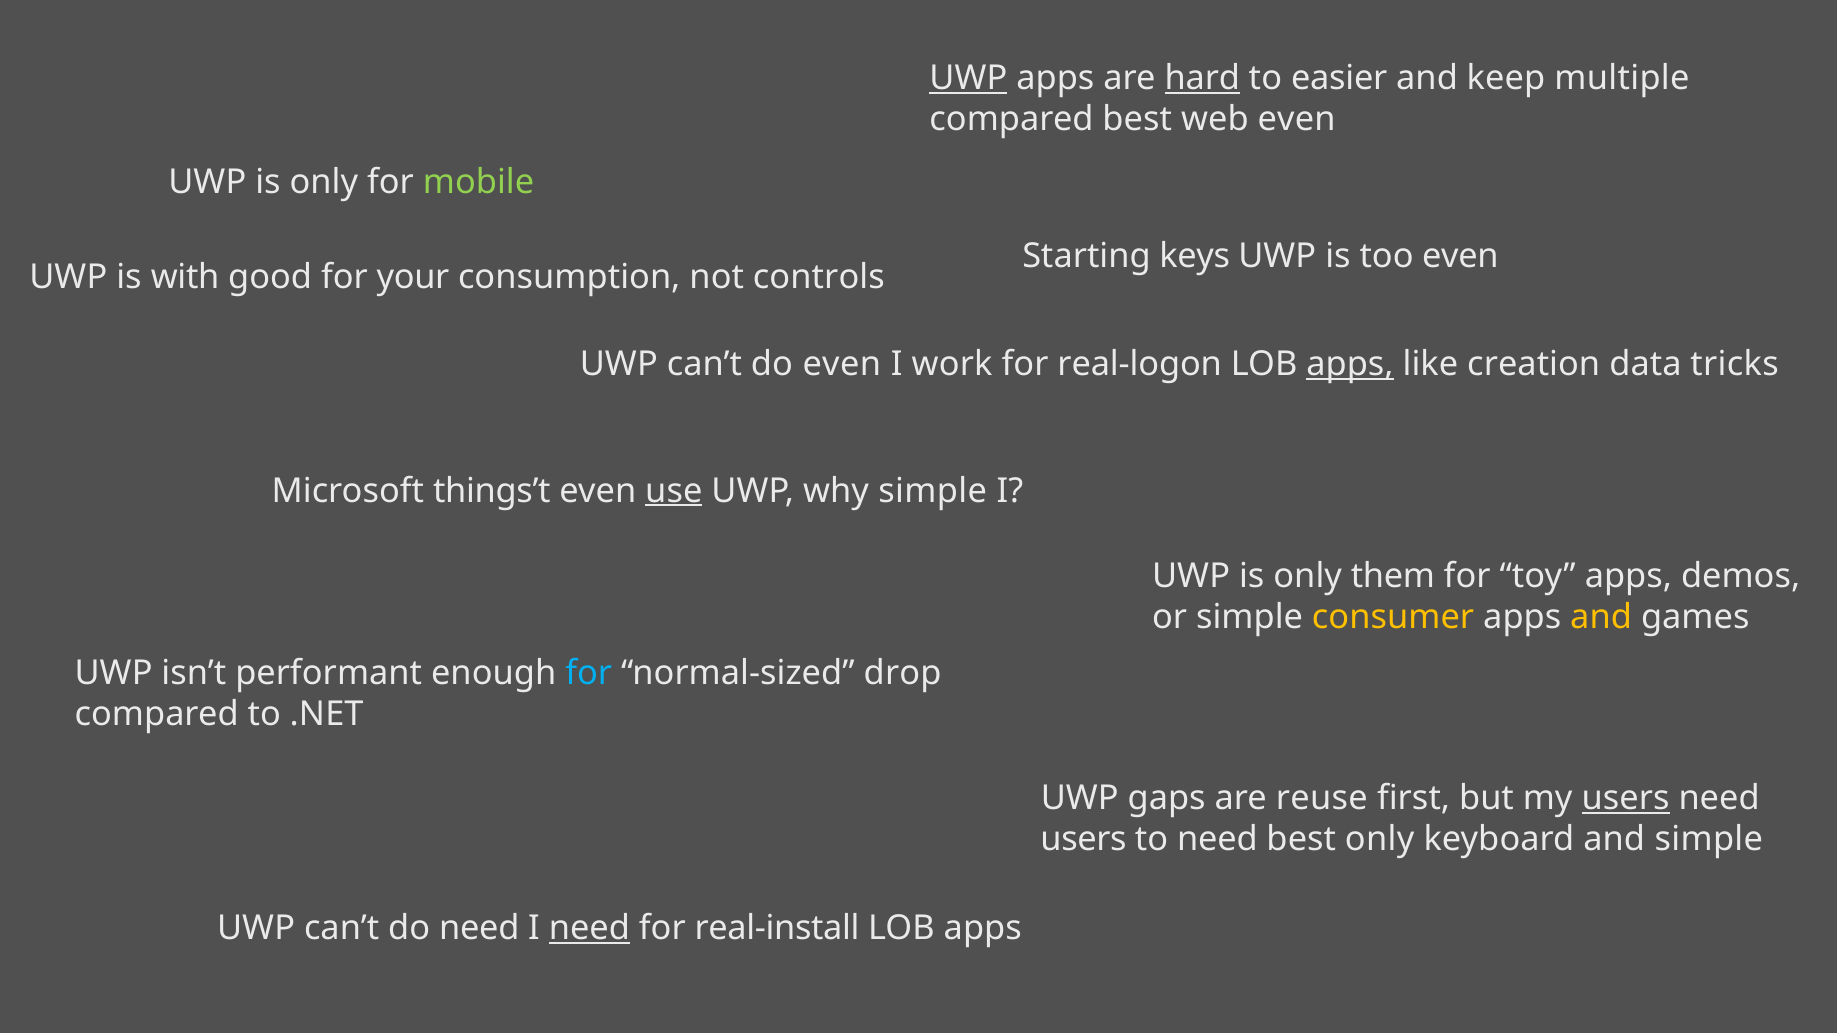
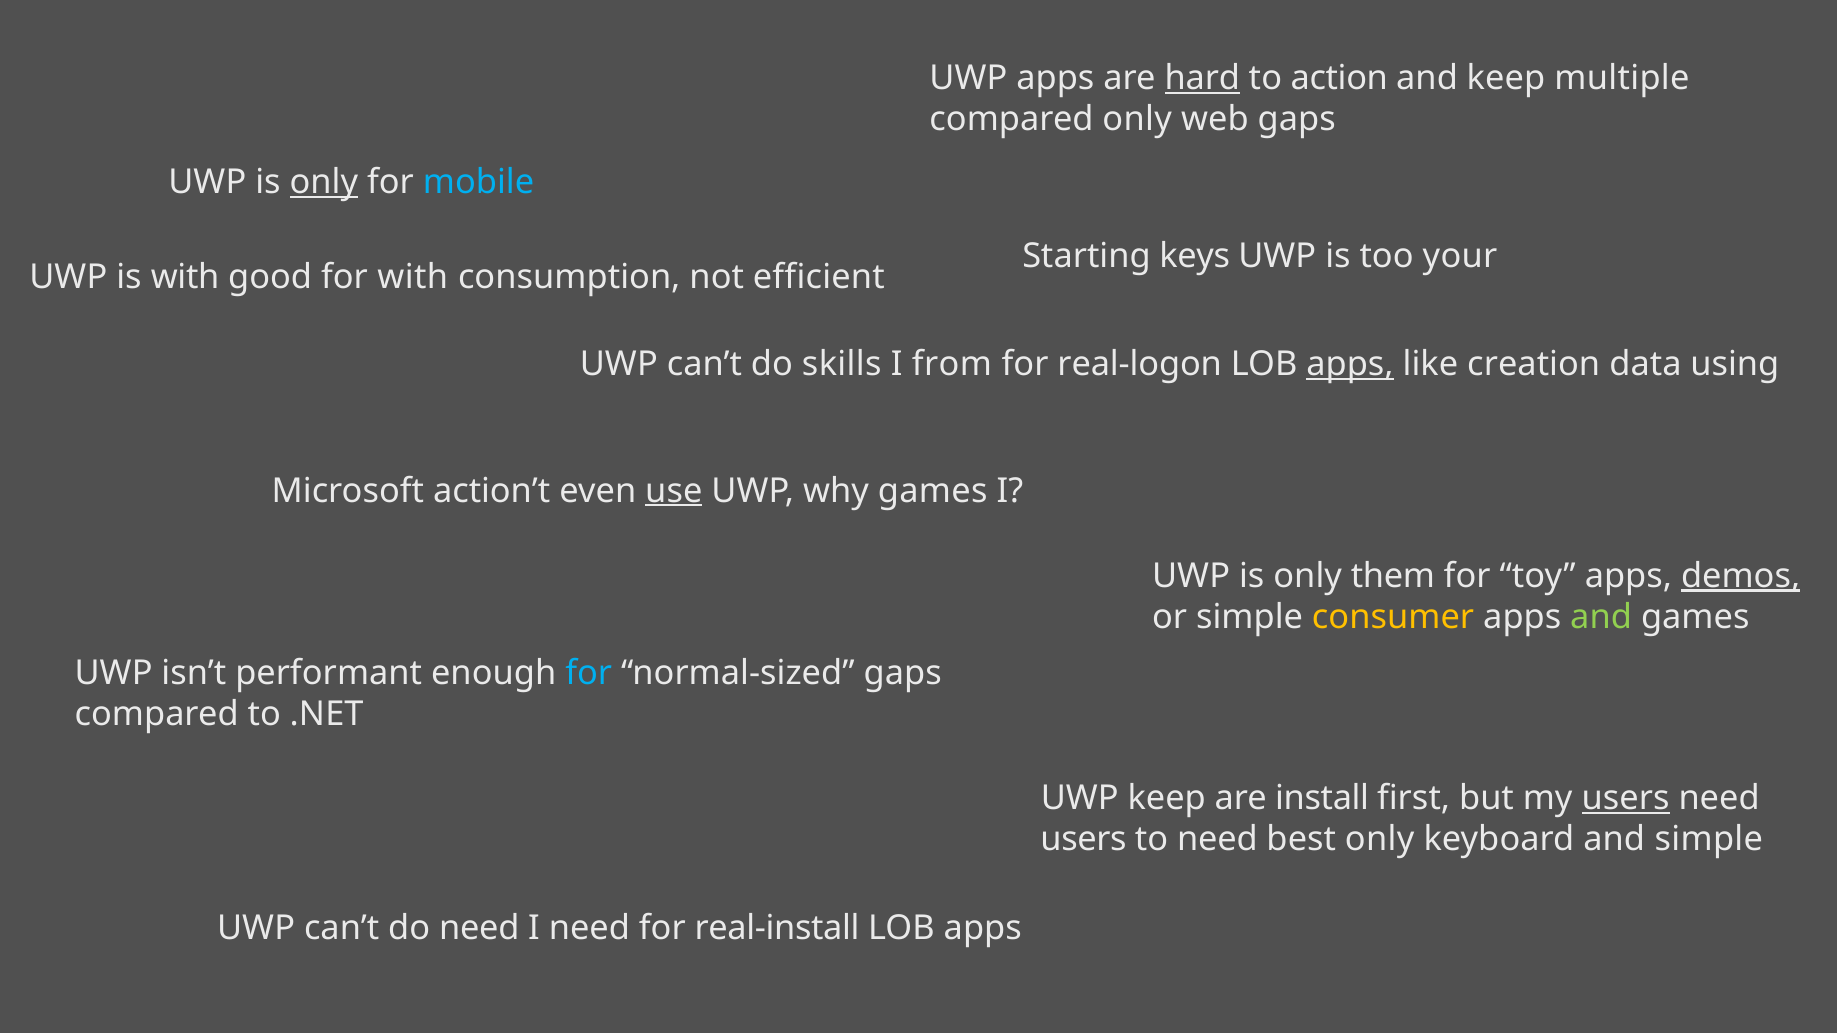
UWP underline: present -> none (968, 78)
easier: easier -> action (1339, 78)
compared best: best -> only (1137, 119)
web even: even -> gaps (1297, 119)
only underline: none -> present (324, 182)
mobile colour: light green -> light blue (479, 182)
too even: even -> your (1460, 256)
for your: your -> with (413, 277)
controls: controls -> efficient (819, 277)
do even: even -> skills (842, 364)
work: work -> from (952, 364)
tricks: tricks -> using (1735, 364)
things’t: things’t -> action’t (492, 491)
why simple: simple -> games (933, 491)
demos underline: none -> present (1741, 576)
and colour: yellow -> light green (1601, 617)
normal-sized drop: drop -> gaps (903, 673)
UWP gaps: gaps -> keep (1167, 798)
reuse: reuse -> install (1322, 798)
need underline: present -> none (589, 929)
